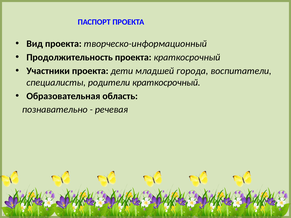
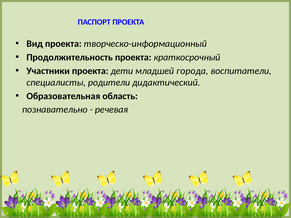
родители краткосрочный: краткосрочный -> дидактический (166, 83)
